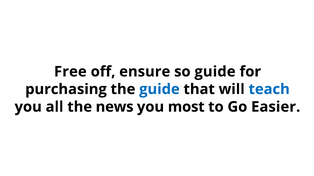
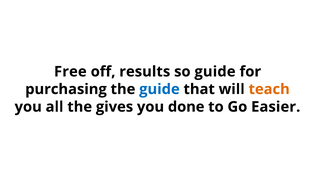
ensure: ensure -> results (145, 72)
teach colour: blue -> orange (269, 90)
news: news -> gives (114, 107)
most: most -> done (186, 107)
